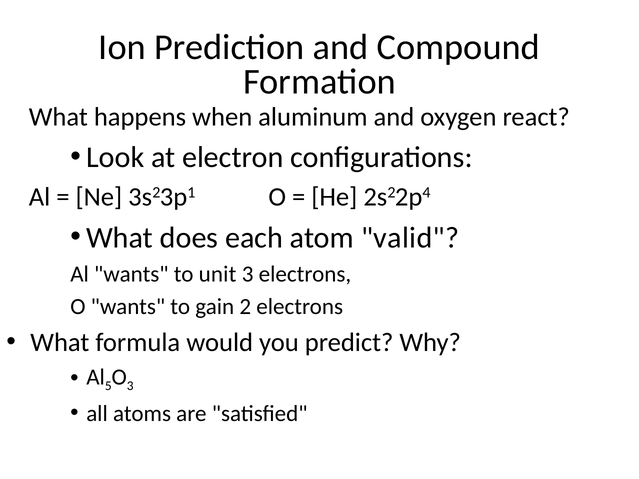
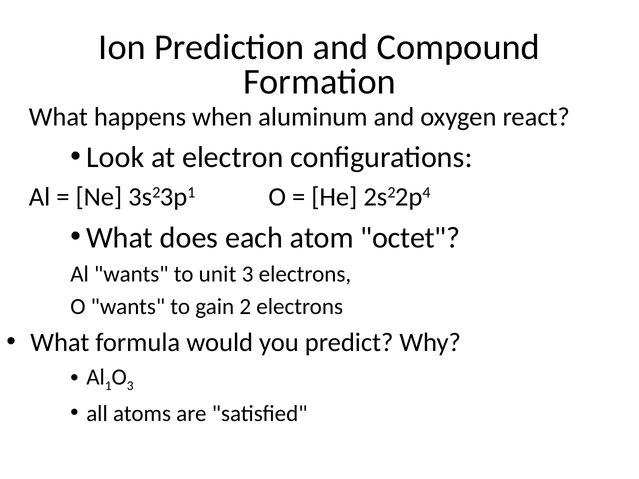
valid: valid -> octet (410, 238)
5: 5 -> 1 (108, 386)
